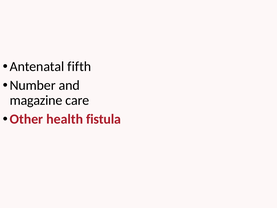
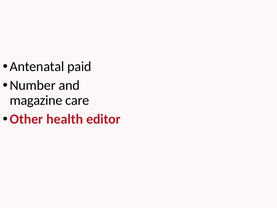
fifth: fifth -> paid (79, 66)
fistula: fistula -> editor (103, 119)
